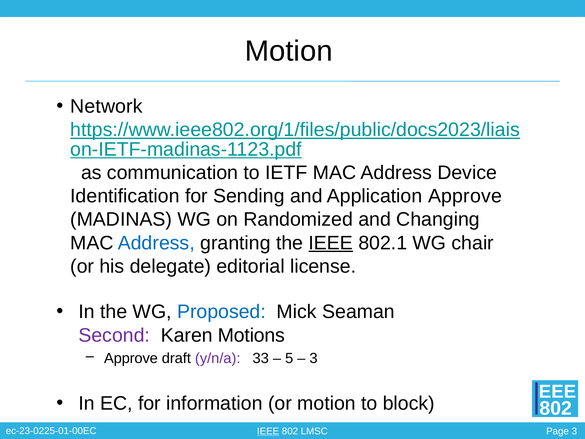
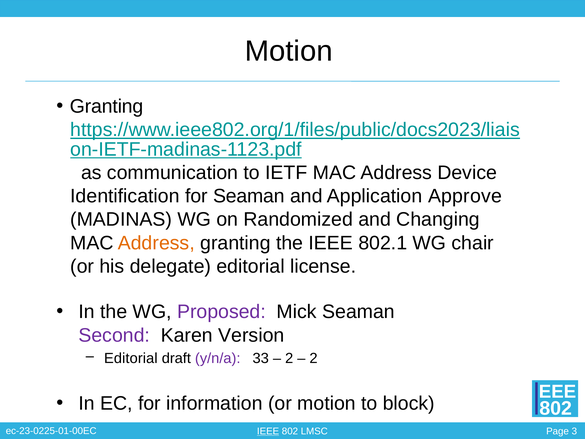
Network: Network -> Granting (107, 106)
for Sending: Sending -> Seaman (249, 196)
Address colour: blue -> orange (156, 243)
IEEE underline: present -> none (331, 243)
Proposed colour: blue -> purple (221, 312)
Motions: Motions -> Version (251, 335)
Approve: Approve -> Editorial (131, 358)
5: 5 -> 2 (289, 358)
3: 3 -> 2 (313, 358)
